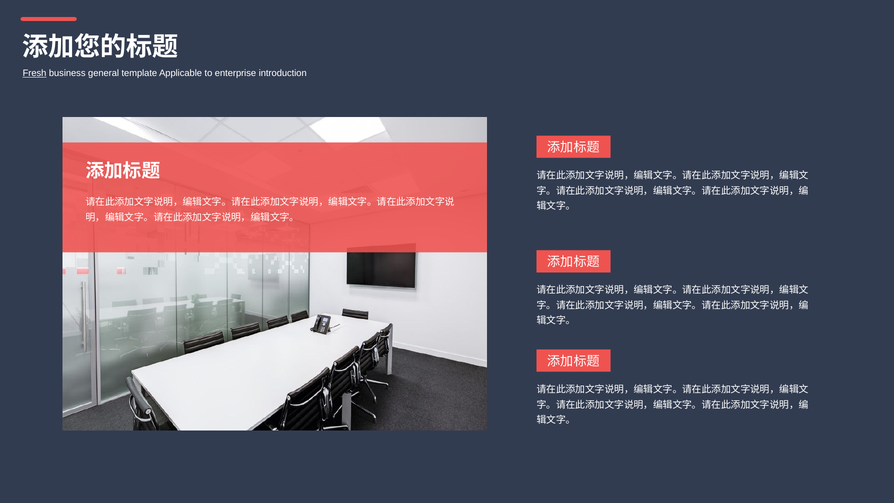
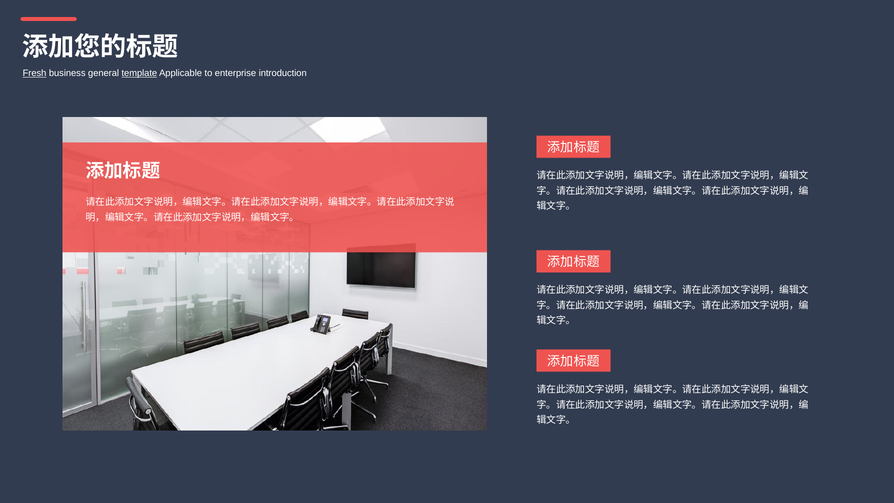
template underline: none -> present (139, 73)
